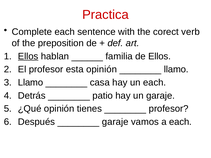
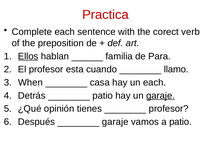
de Ellos: Ellos -> Para (159, 56)
esta opinión: opinión -> cuando (102, 69)
Llamo: Llamo -> When (30, 83)
garaje underline: none -> present (161, 96)
a each: each -> patio (180, 122)
